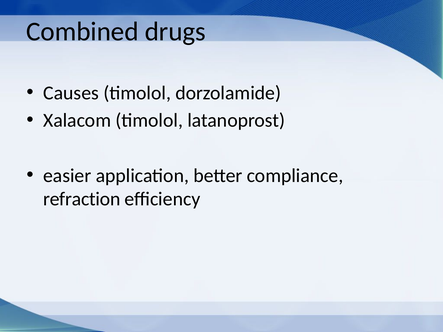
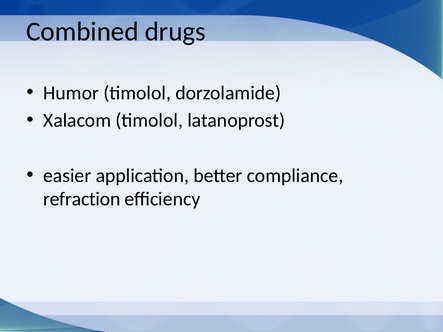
Causes: Causes -> Humor (71, 93)
